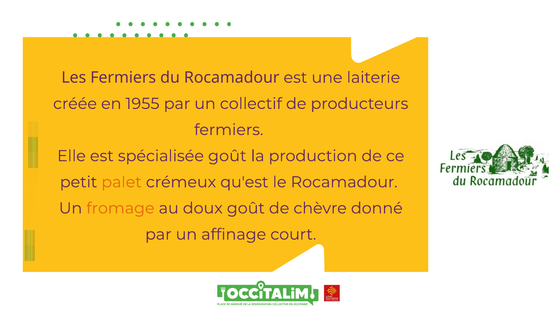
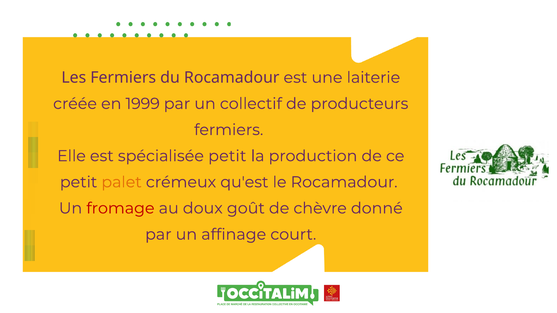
1955: 1955 -> 1999 (143, 104)
spécialisée goût: goût -> petit (227, 156)
fromage colour: orange -> red (120, 208)
